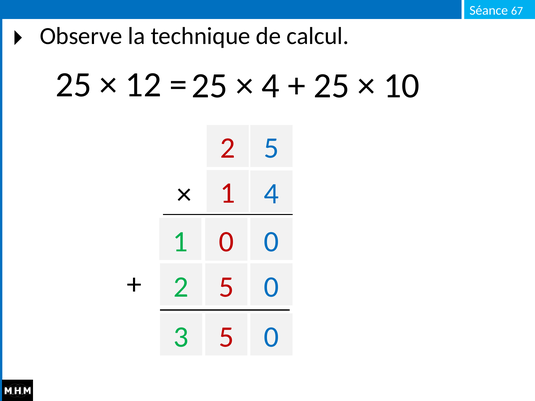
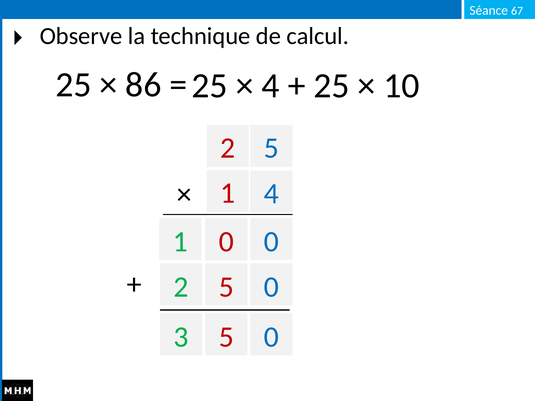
12: 12 -> 86 (143, 85)
